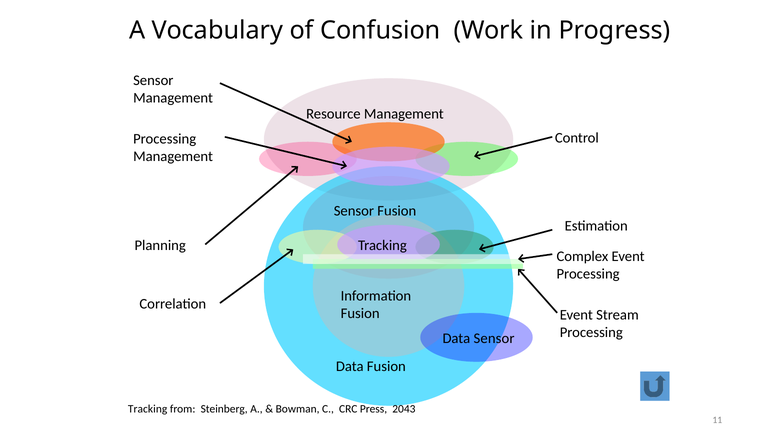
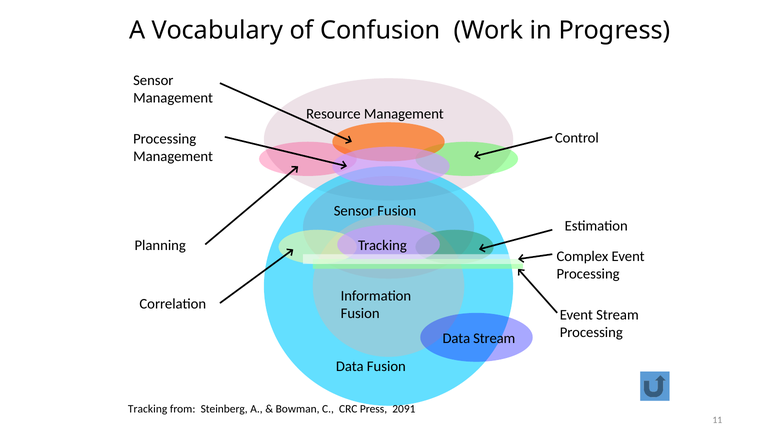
Data Sensor: Sensor -> Stream (494, 338)
2043: 2043 -> 2091 (404, 409)
